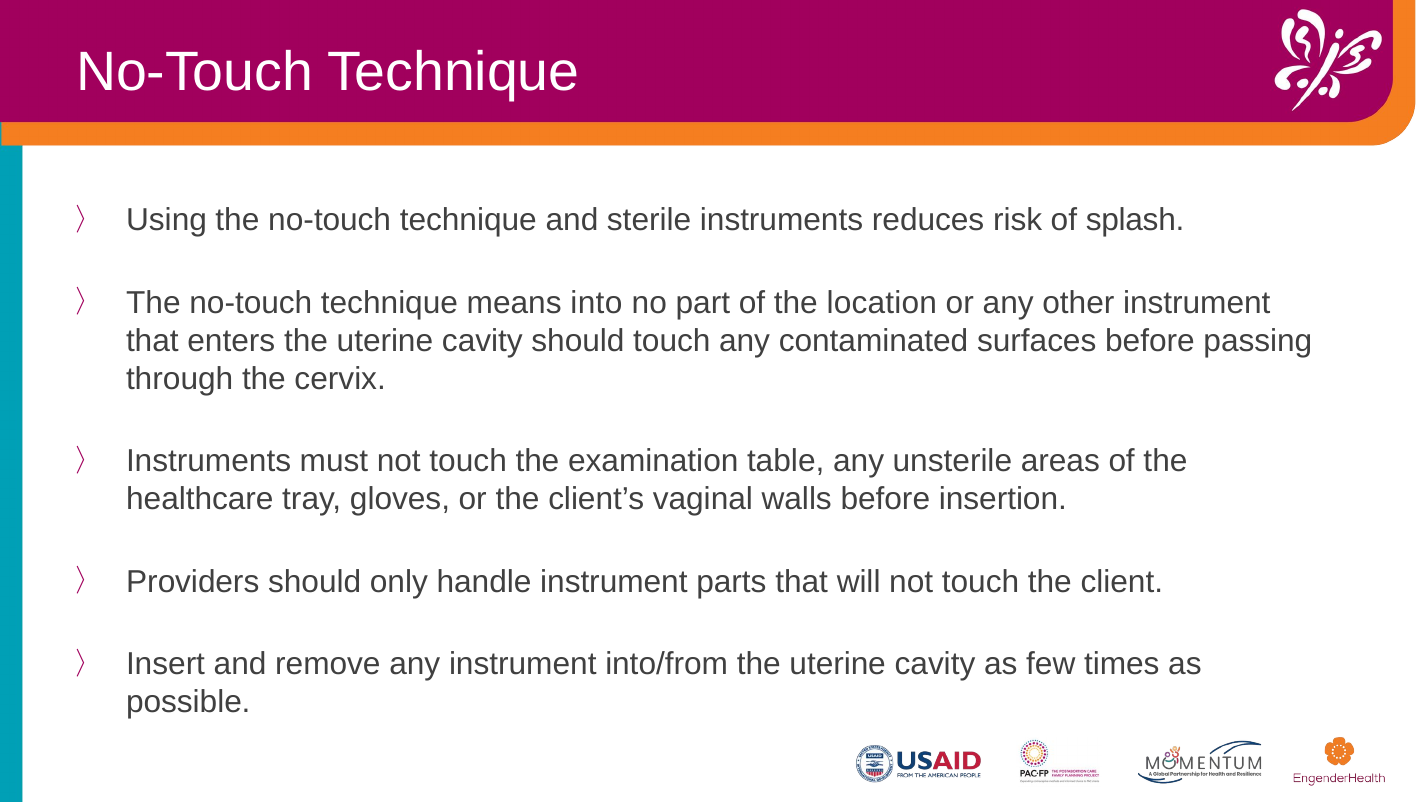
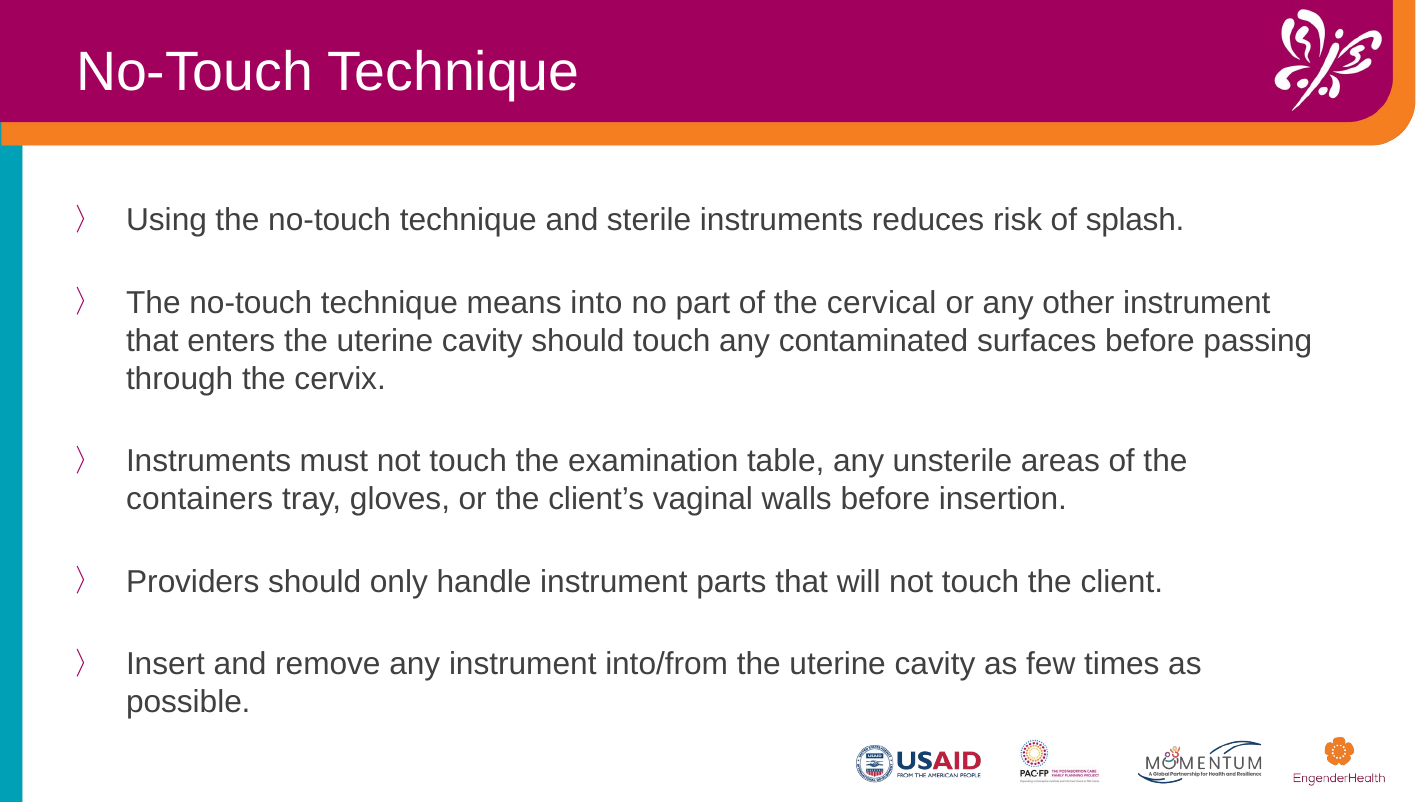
location: location -> cervical (882, 303)
healthcare: healthcare -> containers (200, 499)
